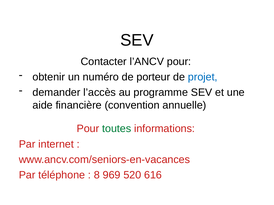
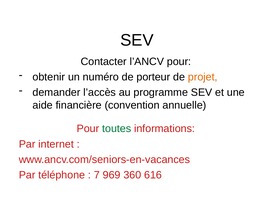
projet colour: blue -> orange (203, 77)
8: 8 -> 7 (97, 175)
520: 520 -> 360 (132, 175)
